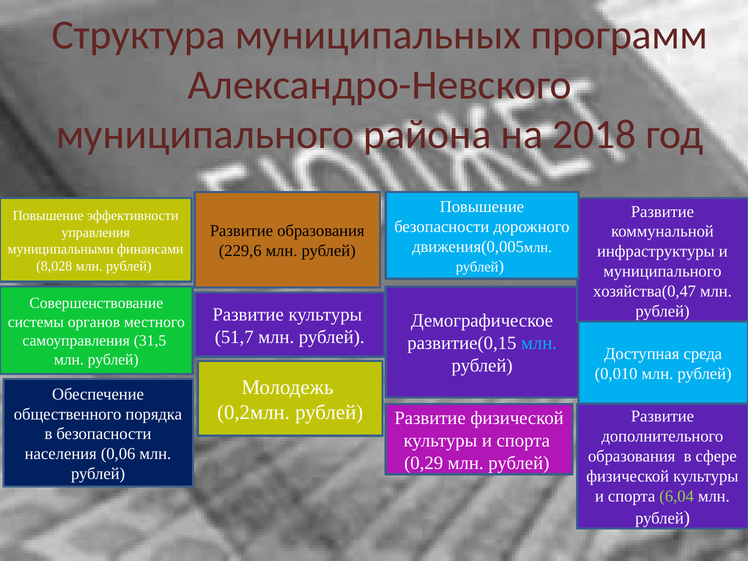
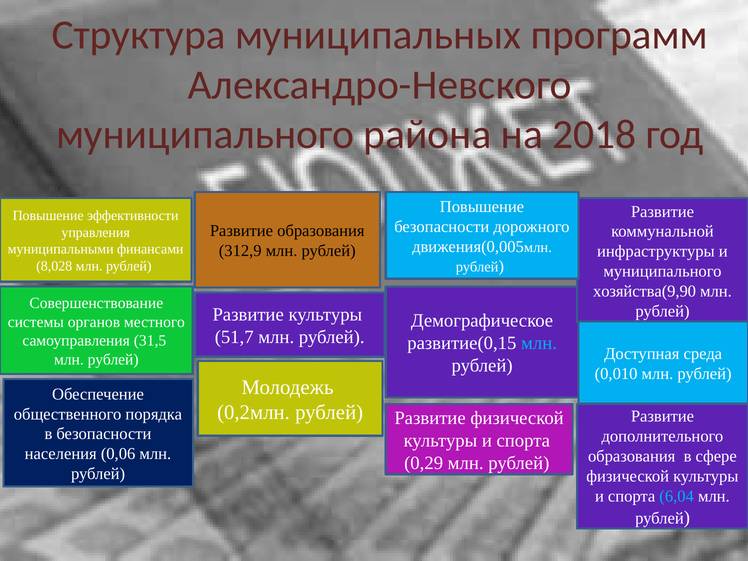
229,6: 229,6 -> 312,9 (240, 251)
хозяйства(0,47: хозяйства(0,47 -> хозяйства(9,90 (645, 291)
6,04 colour: light green -> light blue (677, 496)
